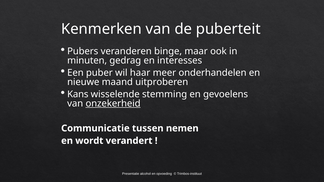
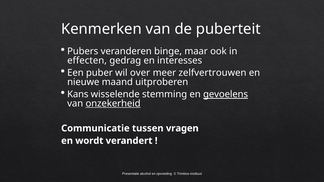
minuten: minuten -> effecten (87, 60)
haar: haar -> over (140, 73)
onderhandelen: onderhandelen -> zelfvertrouwen (212, 73)
gevoelens underline: none -> present (226, 94)
nemen: nemen -> vragen (182, 128)
